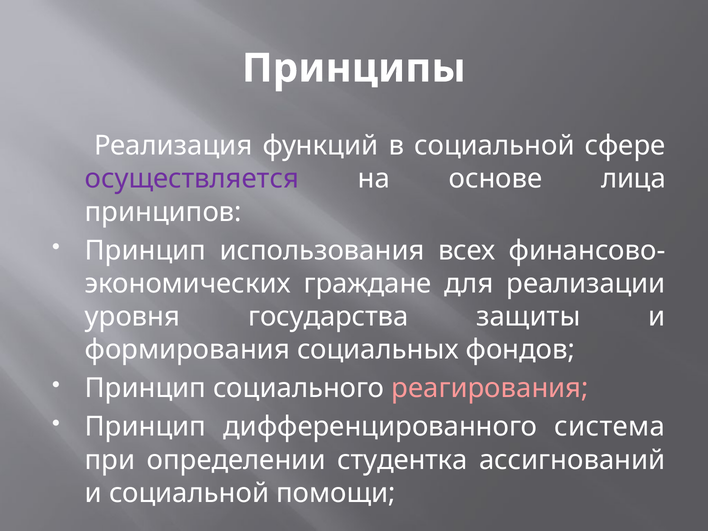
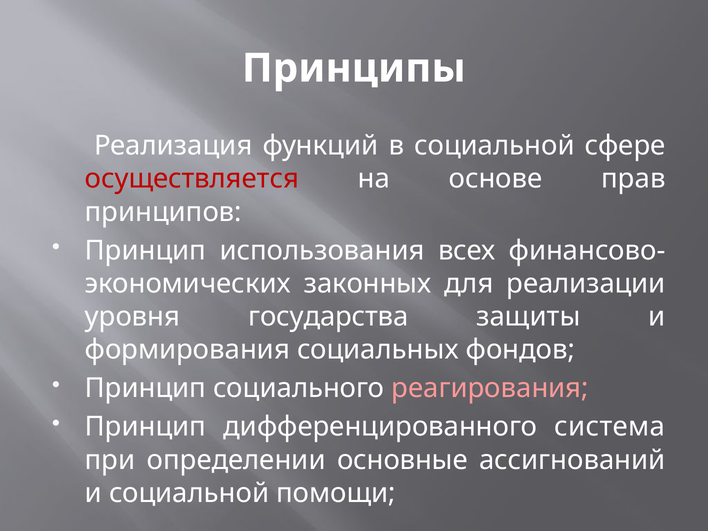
осуществляется colour: purple -> red (192, 179)
лица: лица -> прав (633, 179)
граждане: граждане -> законных (368, 284)
студентка: студентка -> основные (402, 460)
